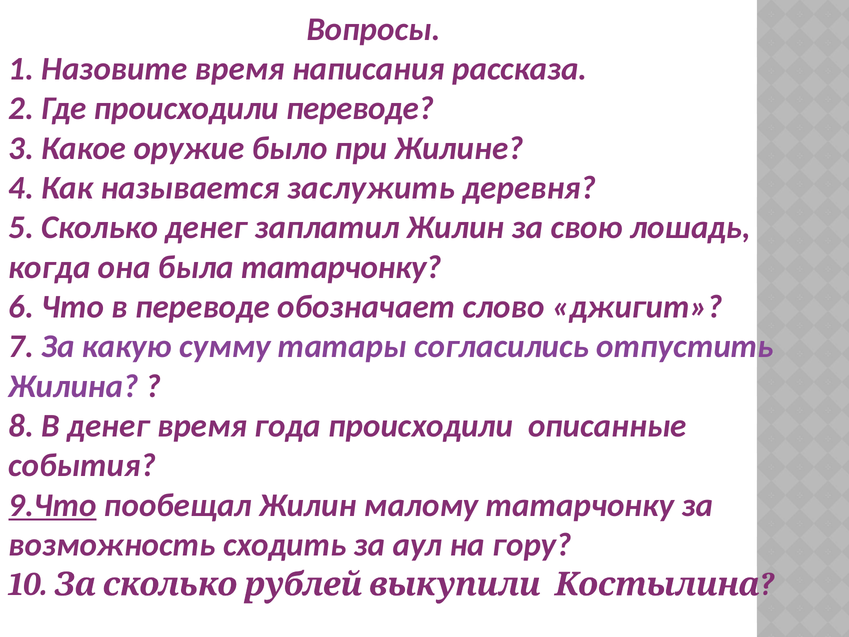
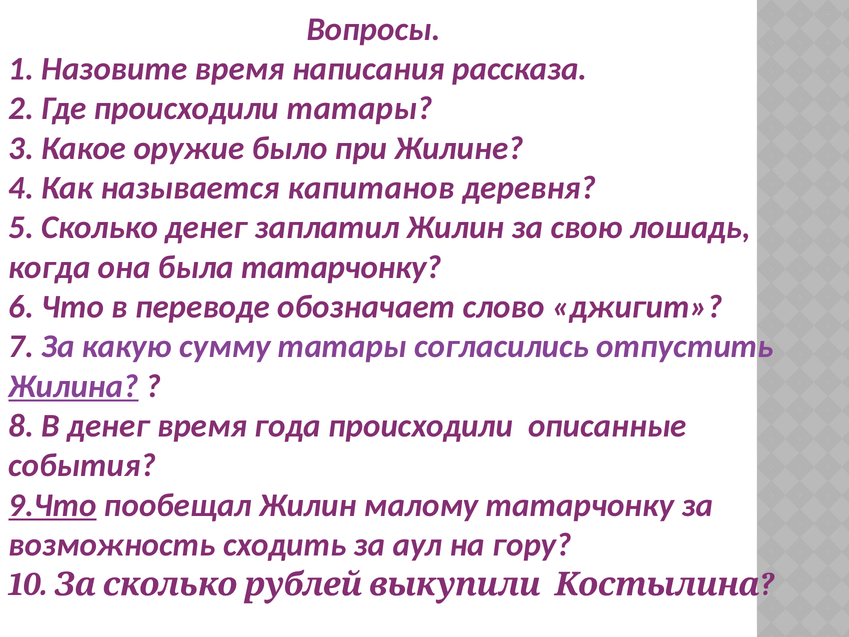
происходили переводе: переводе -> татары (360, 109)
заслужить: заслужить -> капитанов (371, 188)
Жилина underline: none -> present (73, 386)
